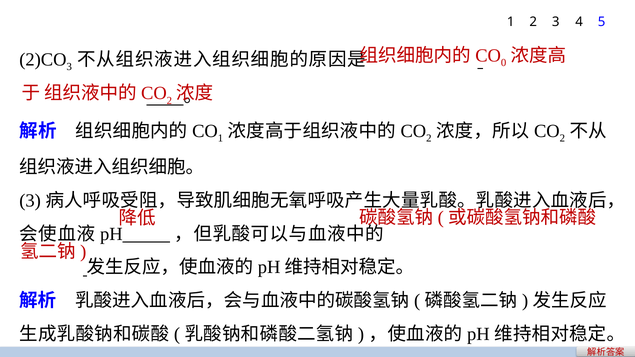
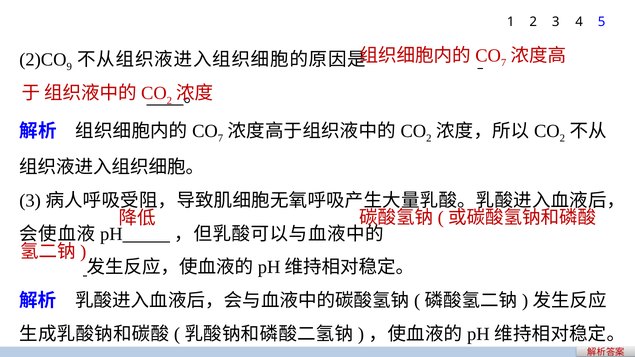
0: 0 -> 7 (504, 63)
3: 3 -> 9 (69, 67)
1: 1 -> 7 (220, 138)
